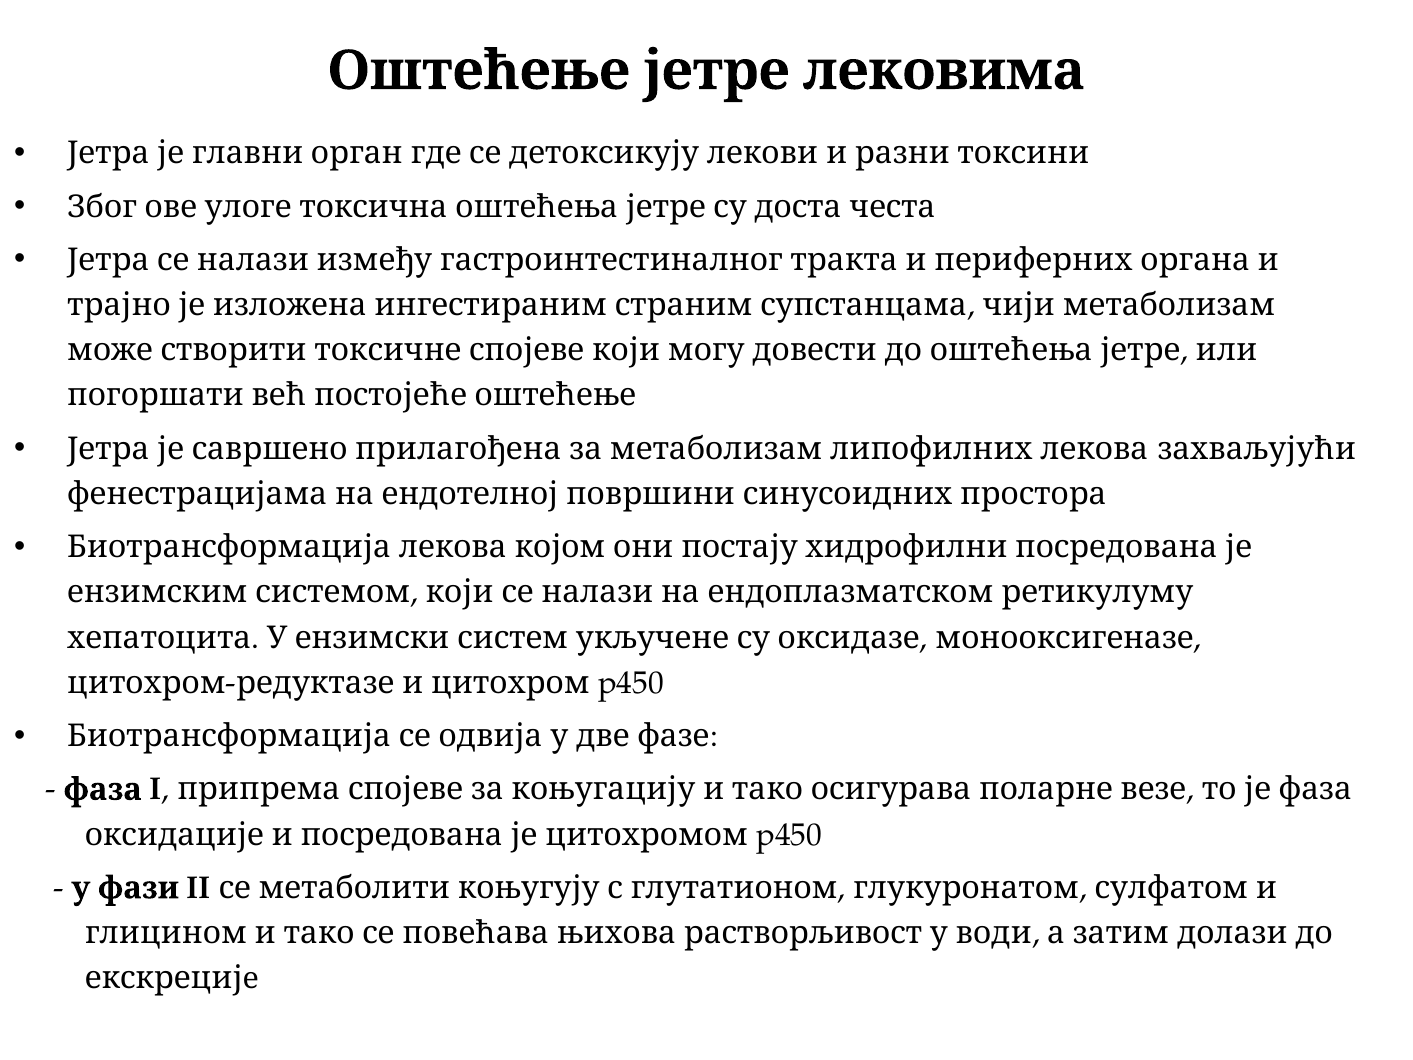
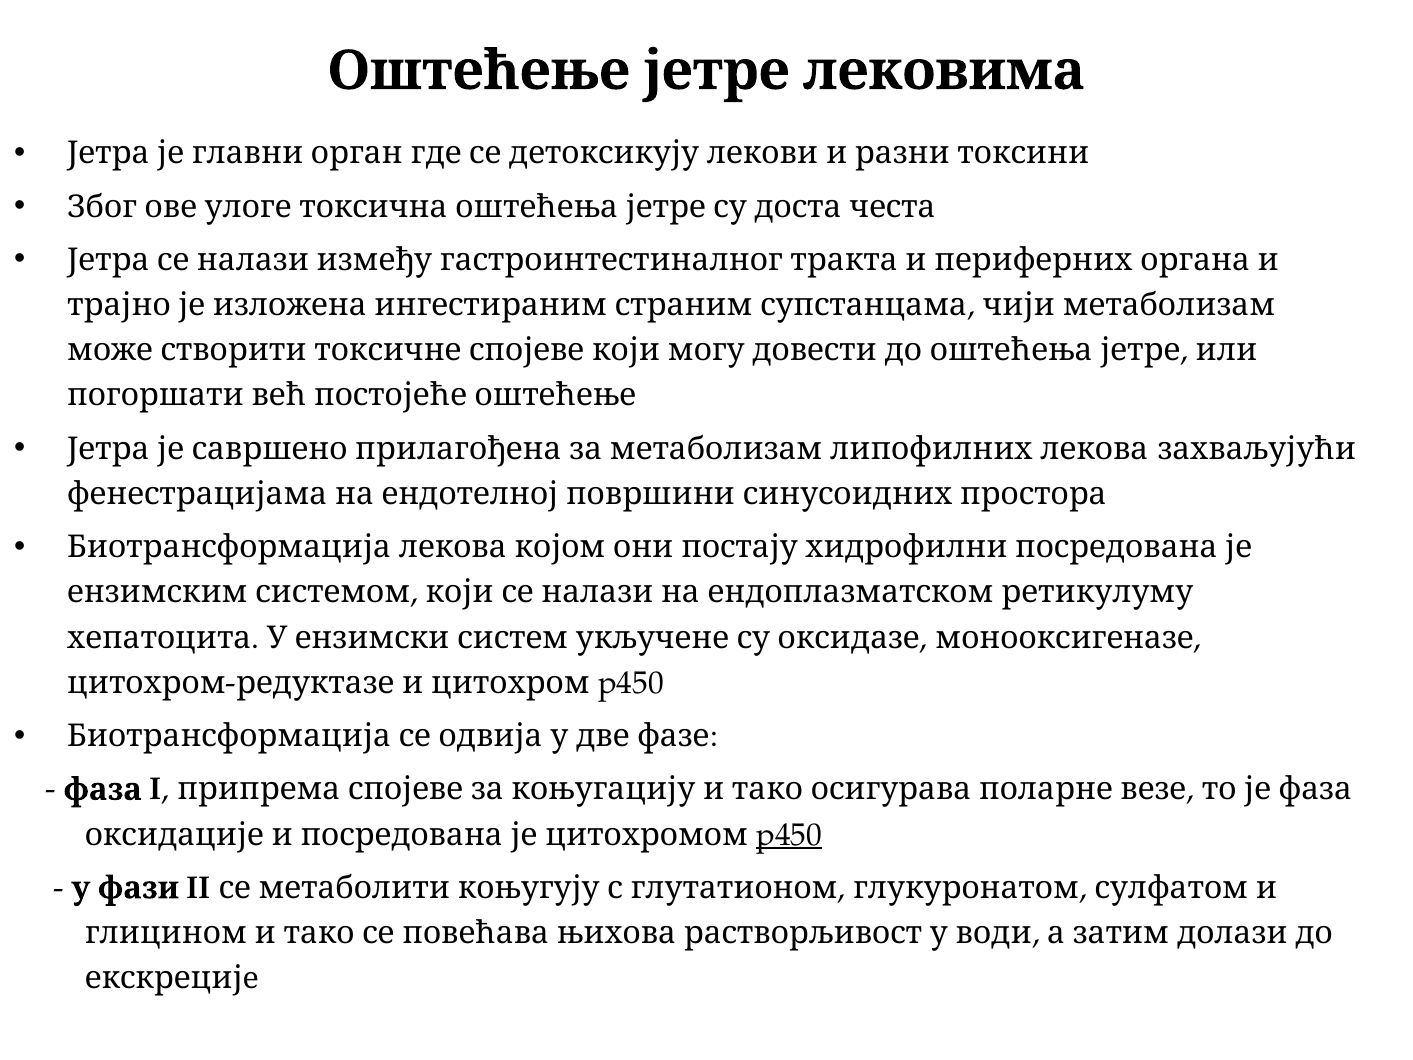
p450 underline: none -> present (789, 834)
